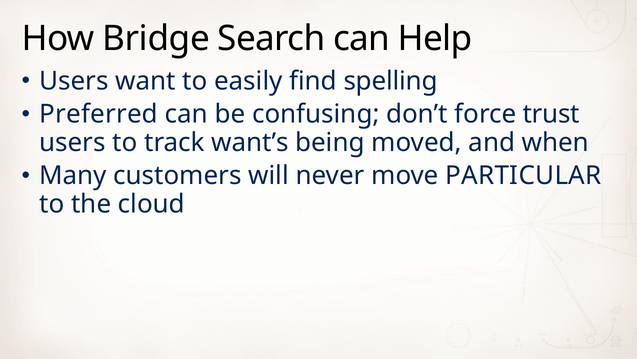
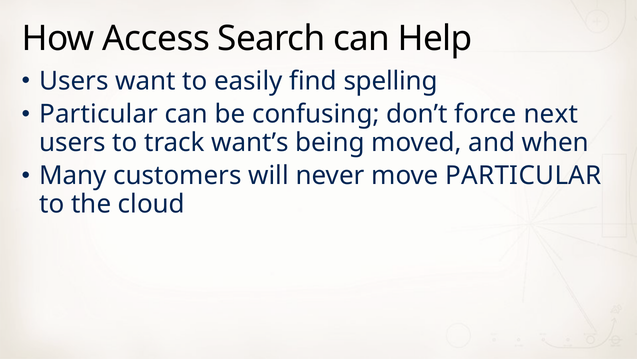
Bridge: Bridge -> Access (156, 39)
Preferred: Preferred -> Particular (99, 114)
trust: trust -> next (551, 114)
